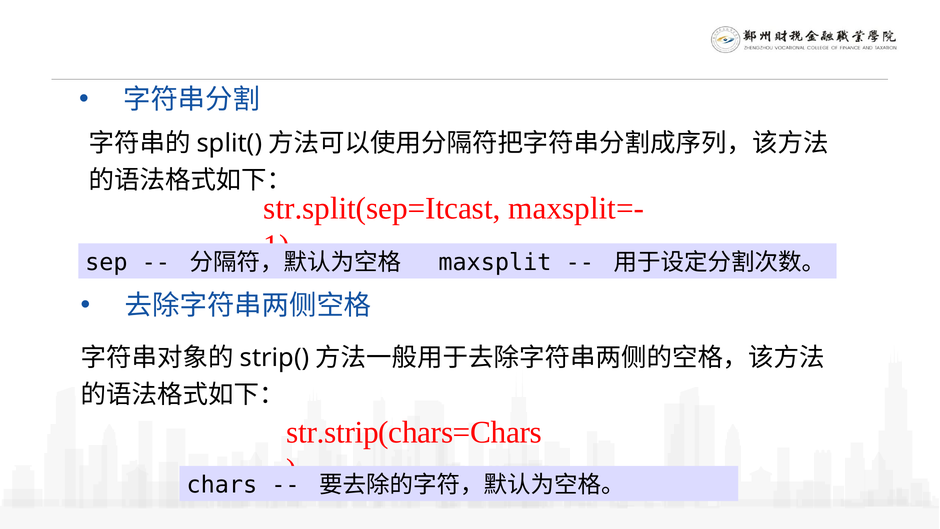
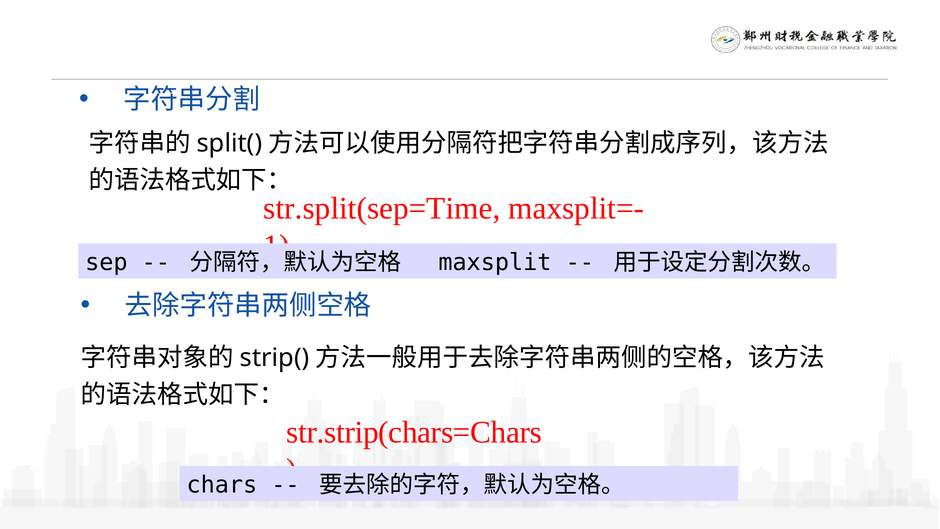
str.split(sep=Itcast: str.split(sep=Itcast -> str.split(sep=Time (382, 208)
